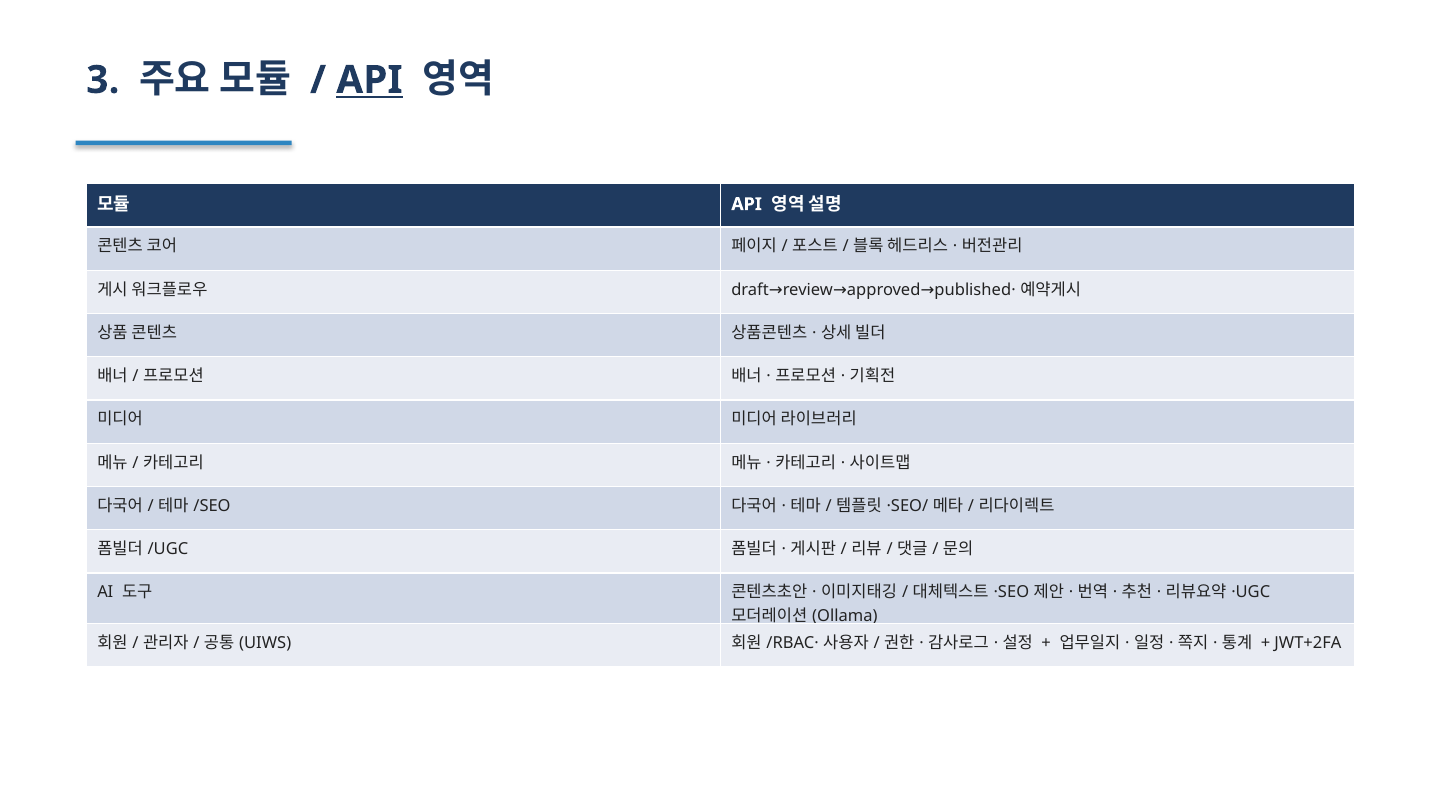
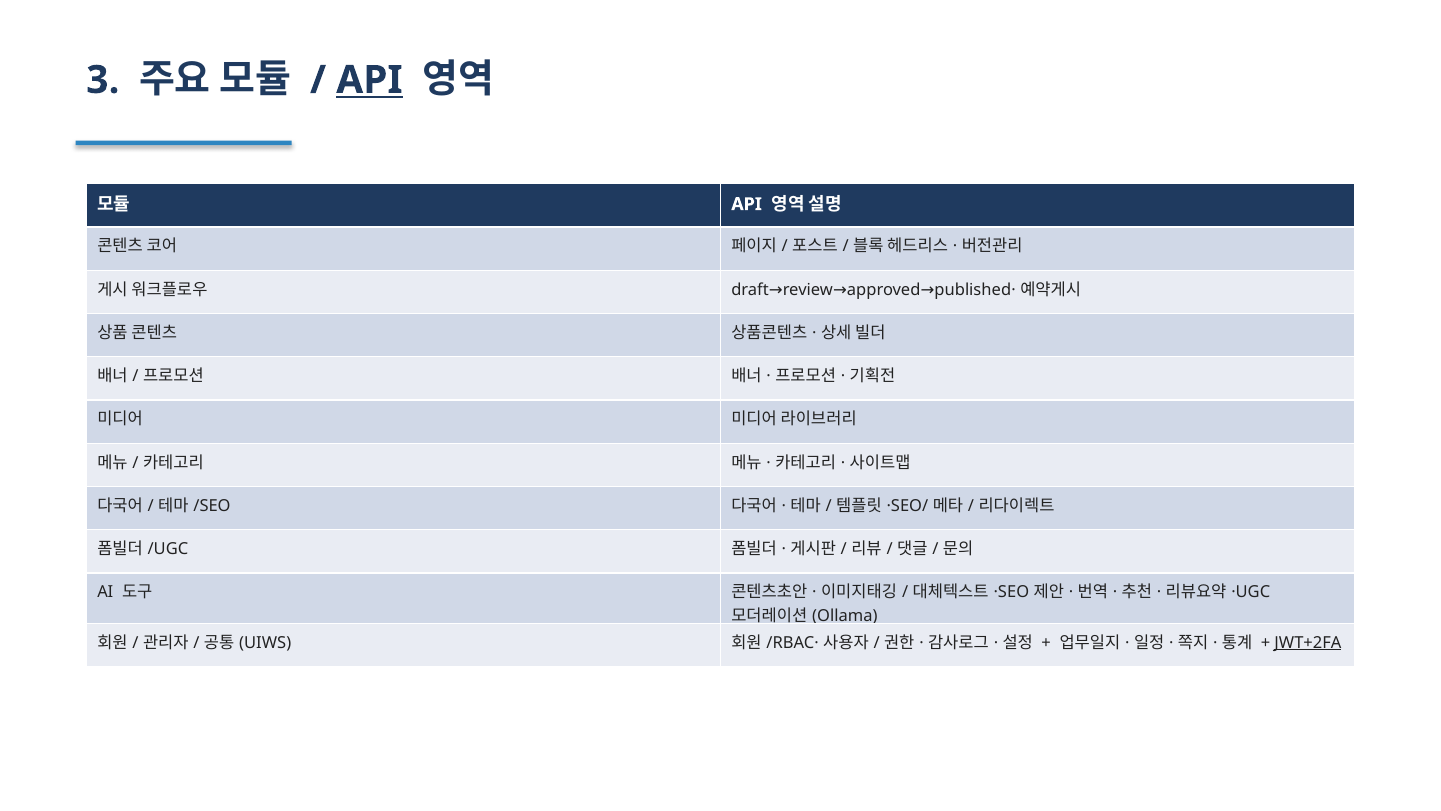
JWT+2FA underline: none -> present (1308, 643)
